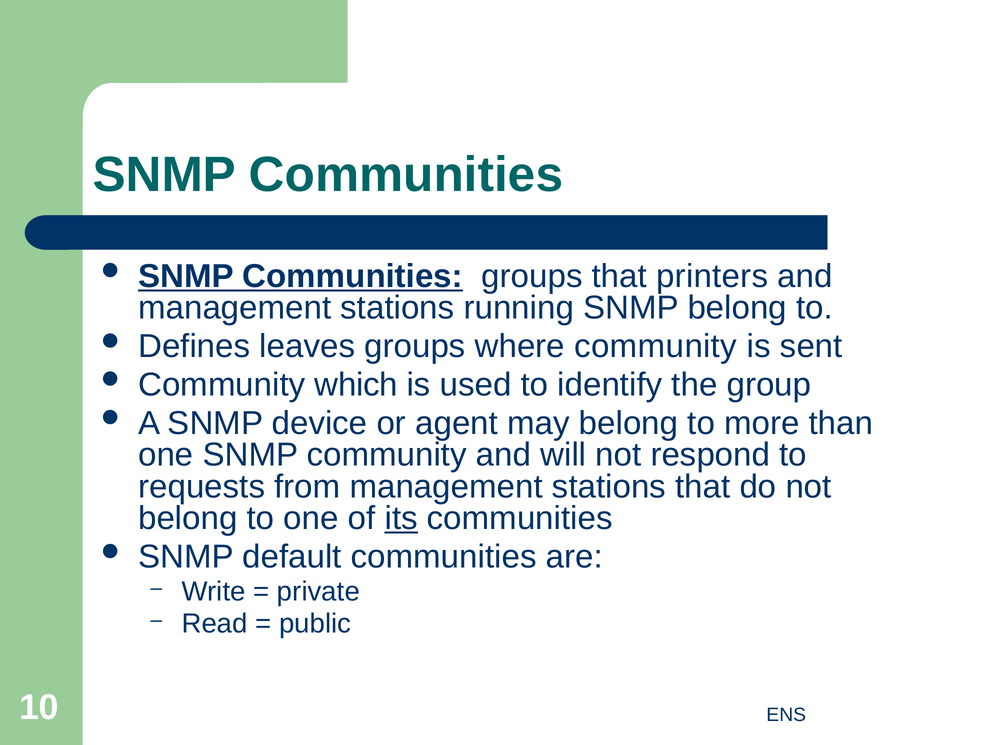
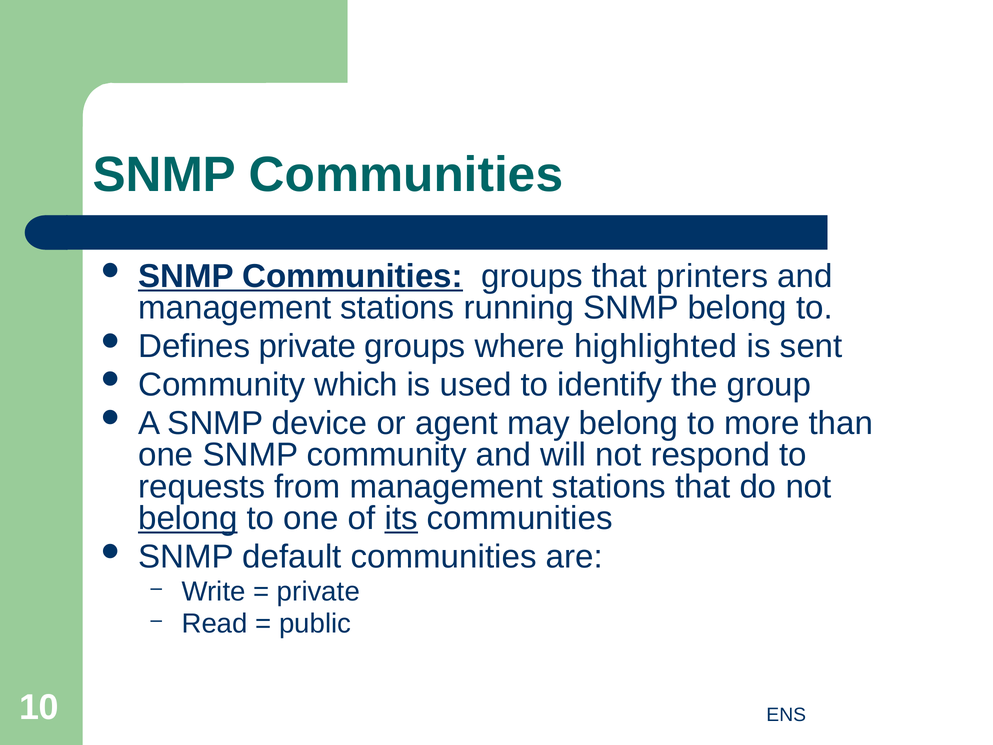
Defines leaves: leaves -> private (308, 346)
where community: community -> highlighted (656, 346)
belong underline: none -> present (188, 518)
